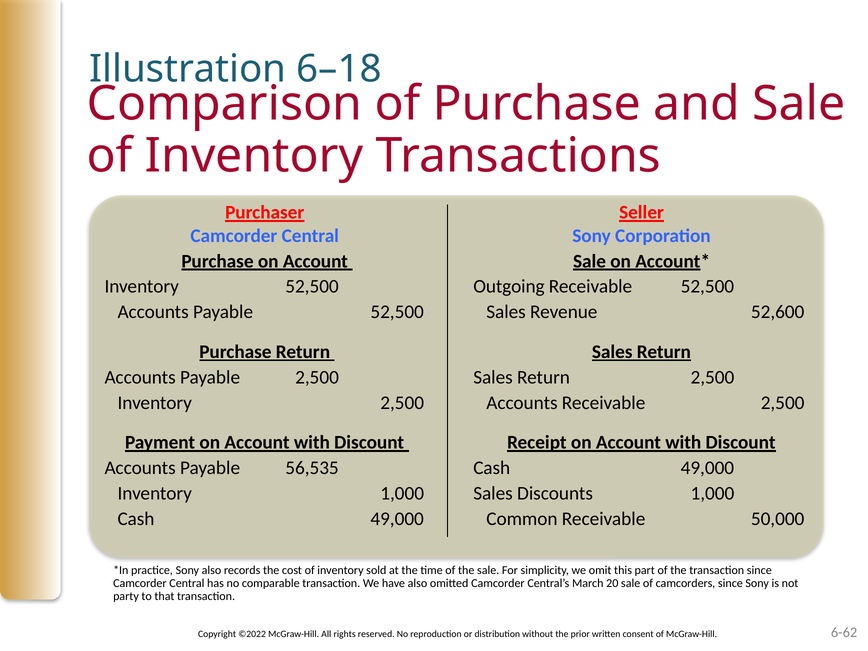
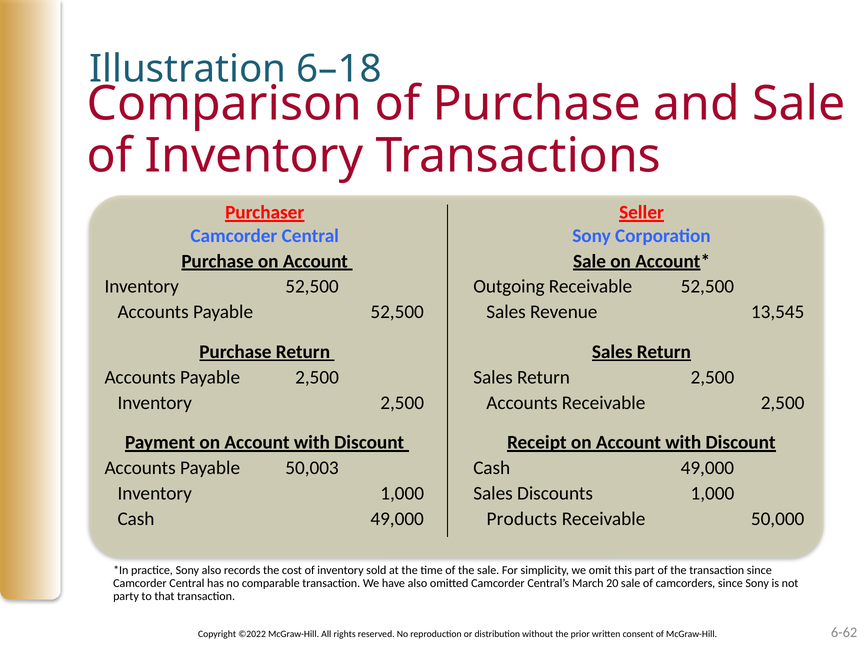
52,600: 52,600 -> 13,545 (778, 312)
56,535: 56,535 -> 50,003 (312, 468)
Common: Common -> Products (522, 519)
